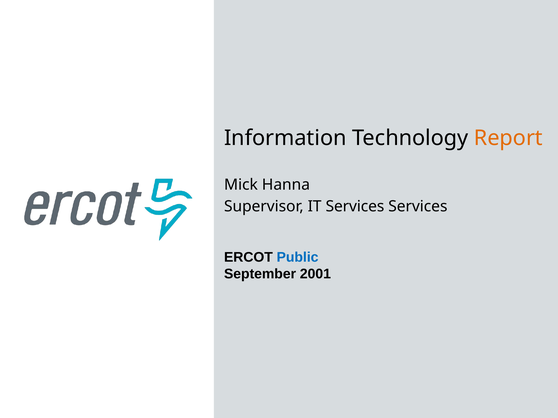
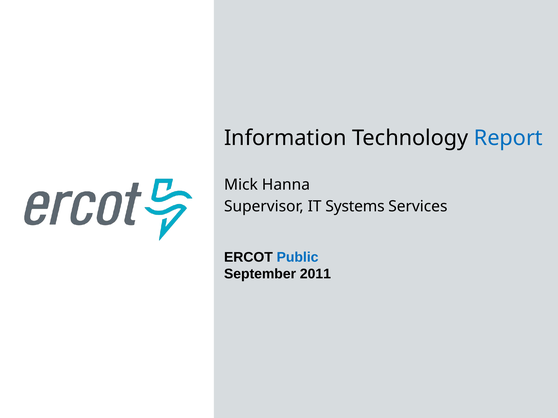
Report colour: orange -> blue (508, 138)
IT Services: Services -> Systems (355, 207)
2001: 2001 -> 2011 (315, 274)
